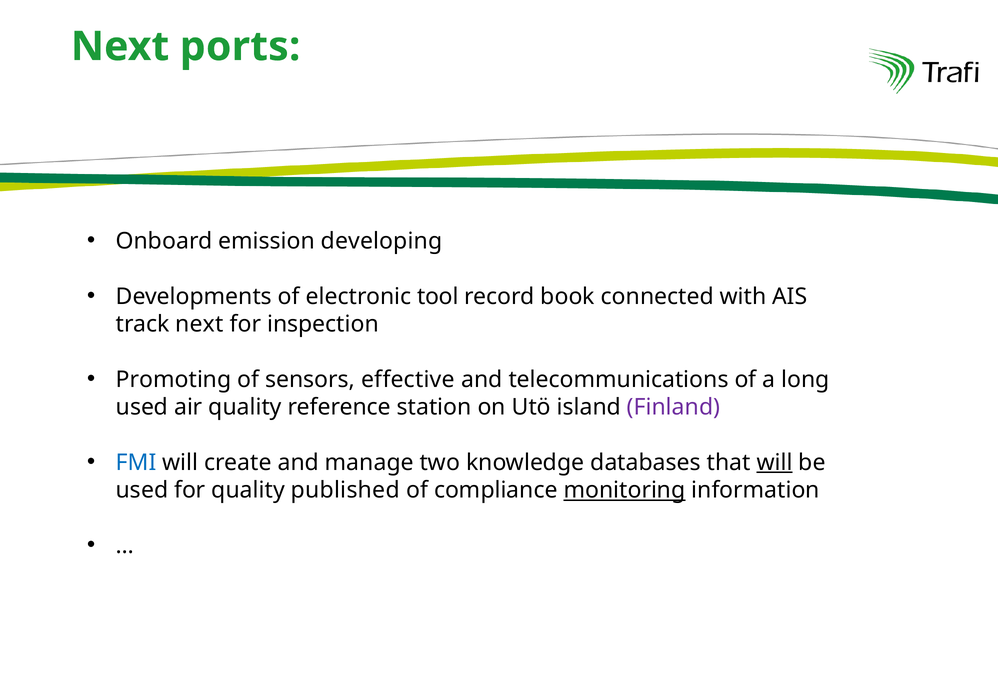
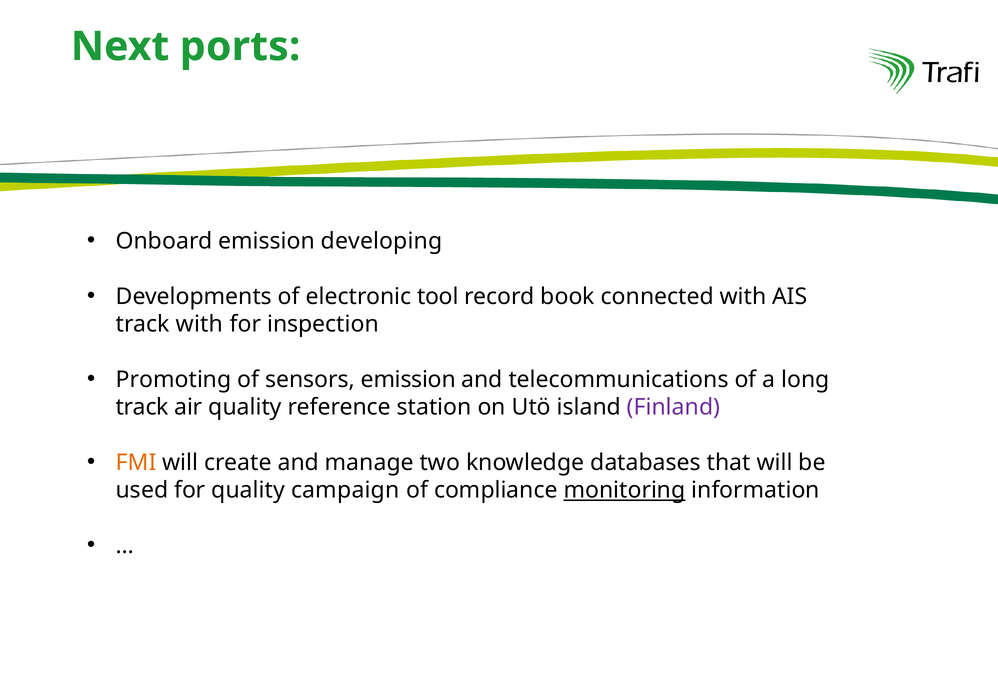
track next: next -> with (199, 324)
sensors effective: effective -> emission (408, 379)
used: used -> track (142, 407)
FMI colour: blue -> orange (136, 462)
will underline: present -> none (774, 462)
published: published -> campaign (345, 490)
